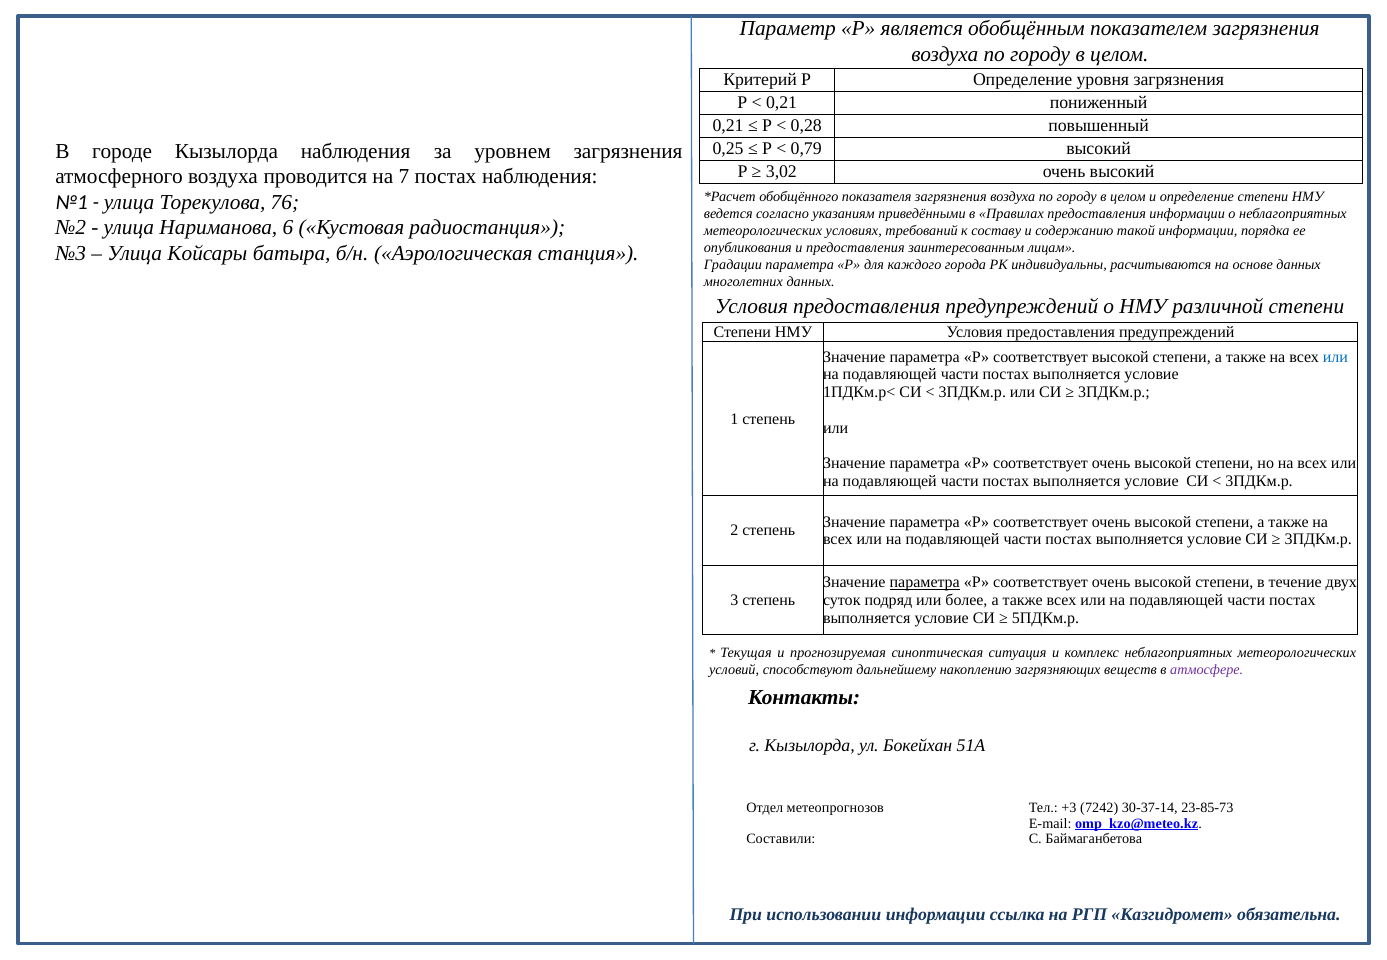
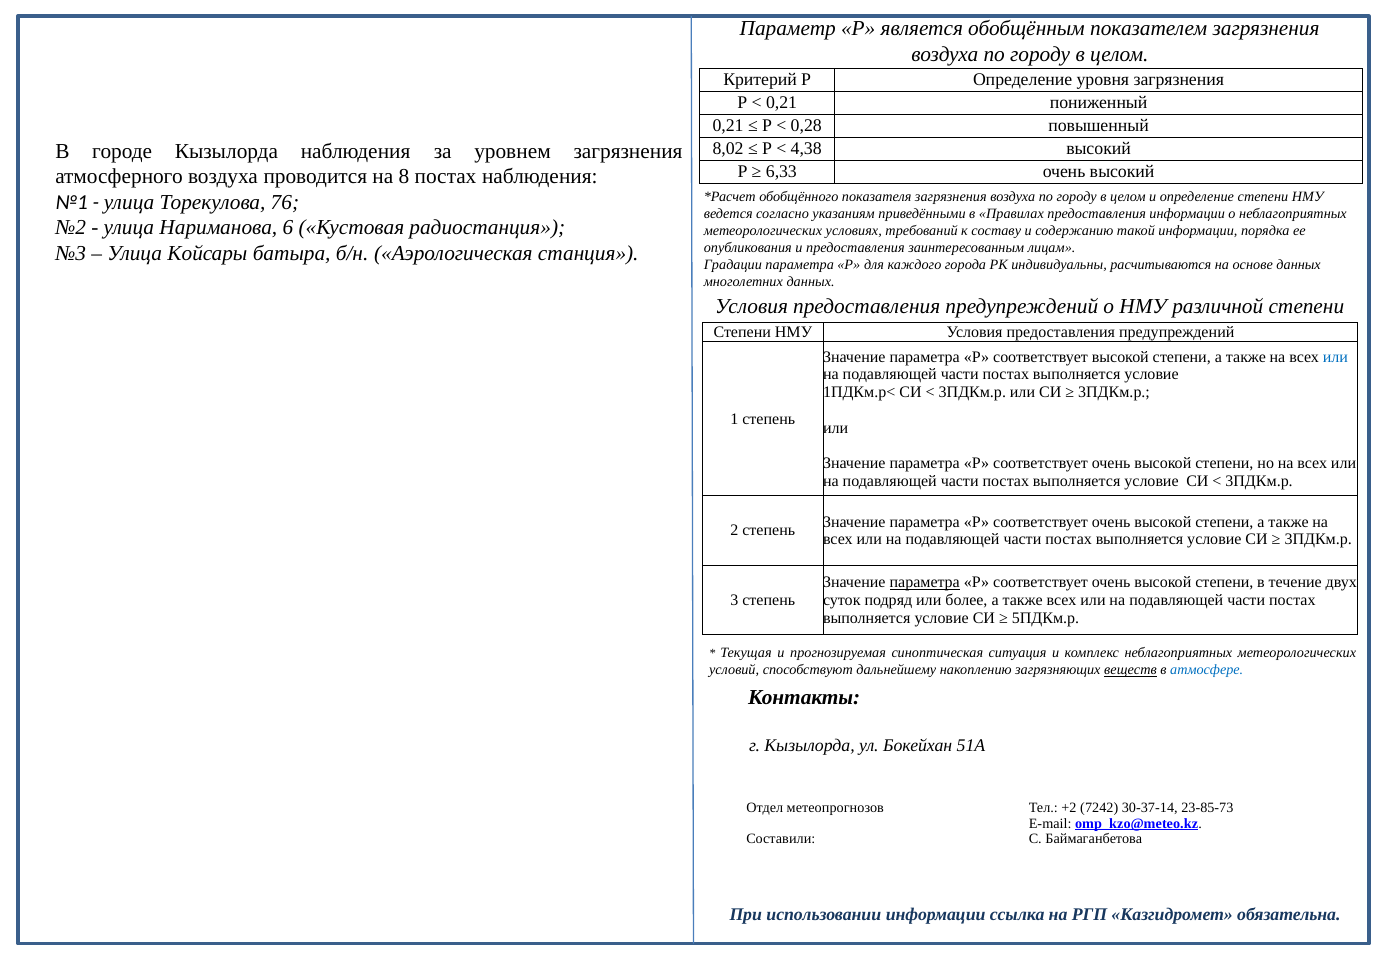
0,25: 0,25 -> 8,02 (728, 149)
0,79: 0,79 -> 4,38 (806, 149)
3,02: 3,02 -> 6,33 (781, 172)
7: 7 -> 8 (404, 177)
веществ underline: none -> present (1131, 670)
атмосфере colour: purple -> blue (1207, 670)
+3: +3 -> +2 (1069, 808)
